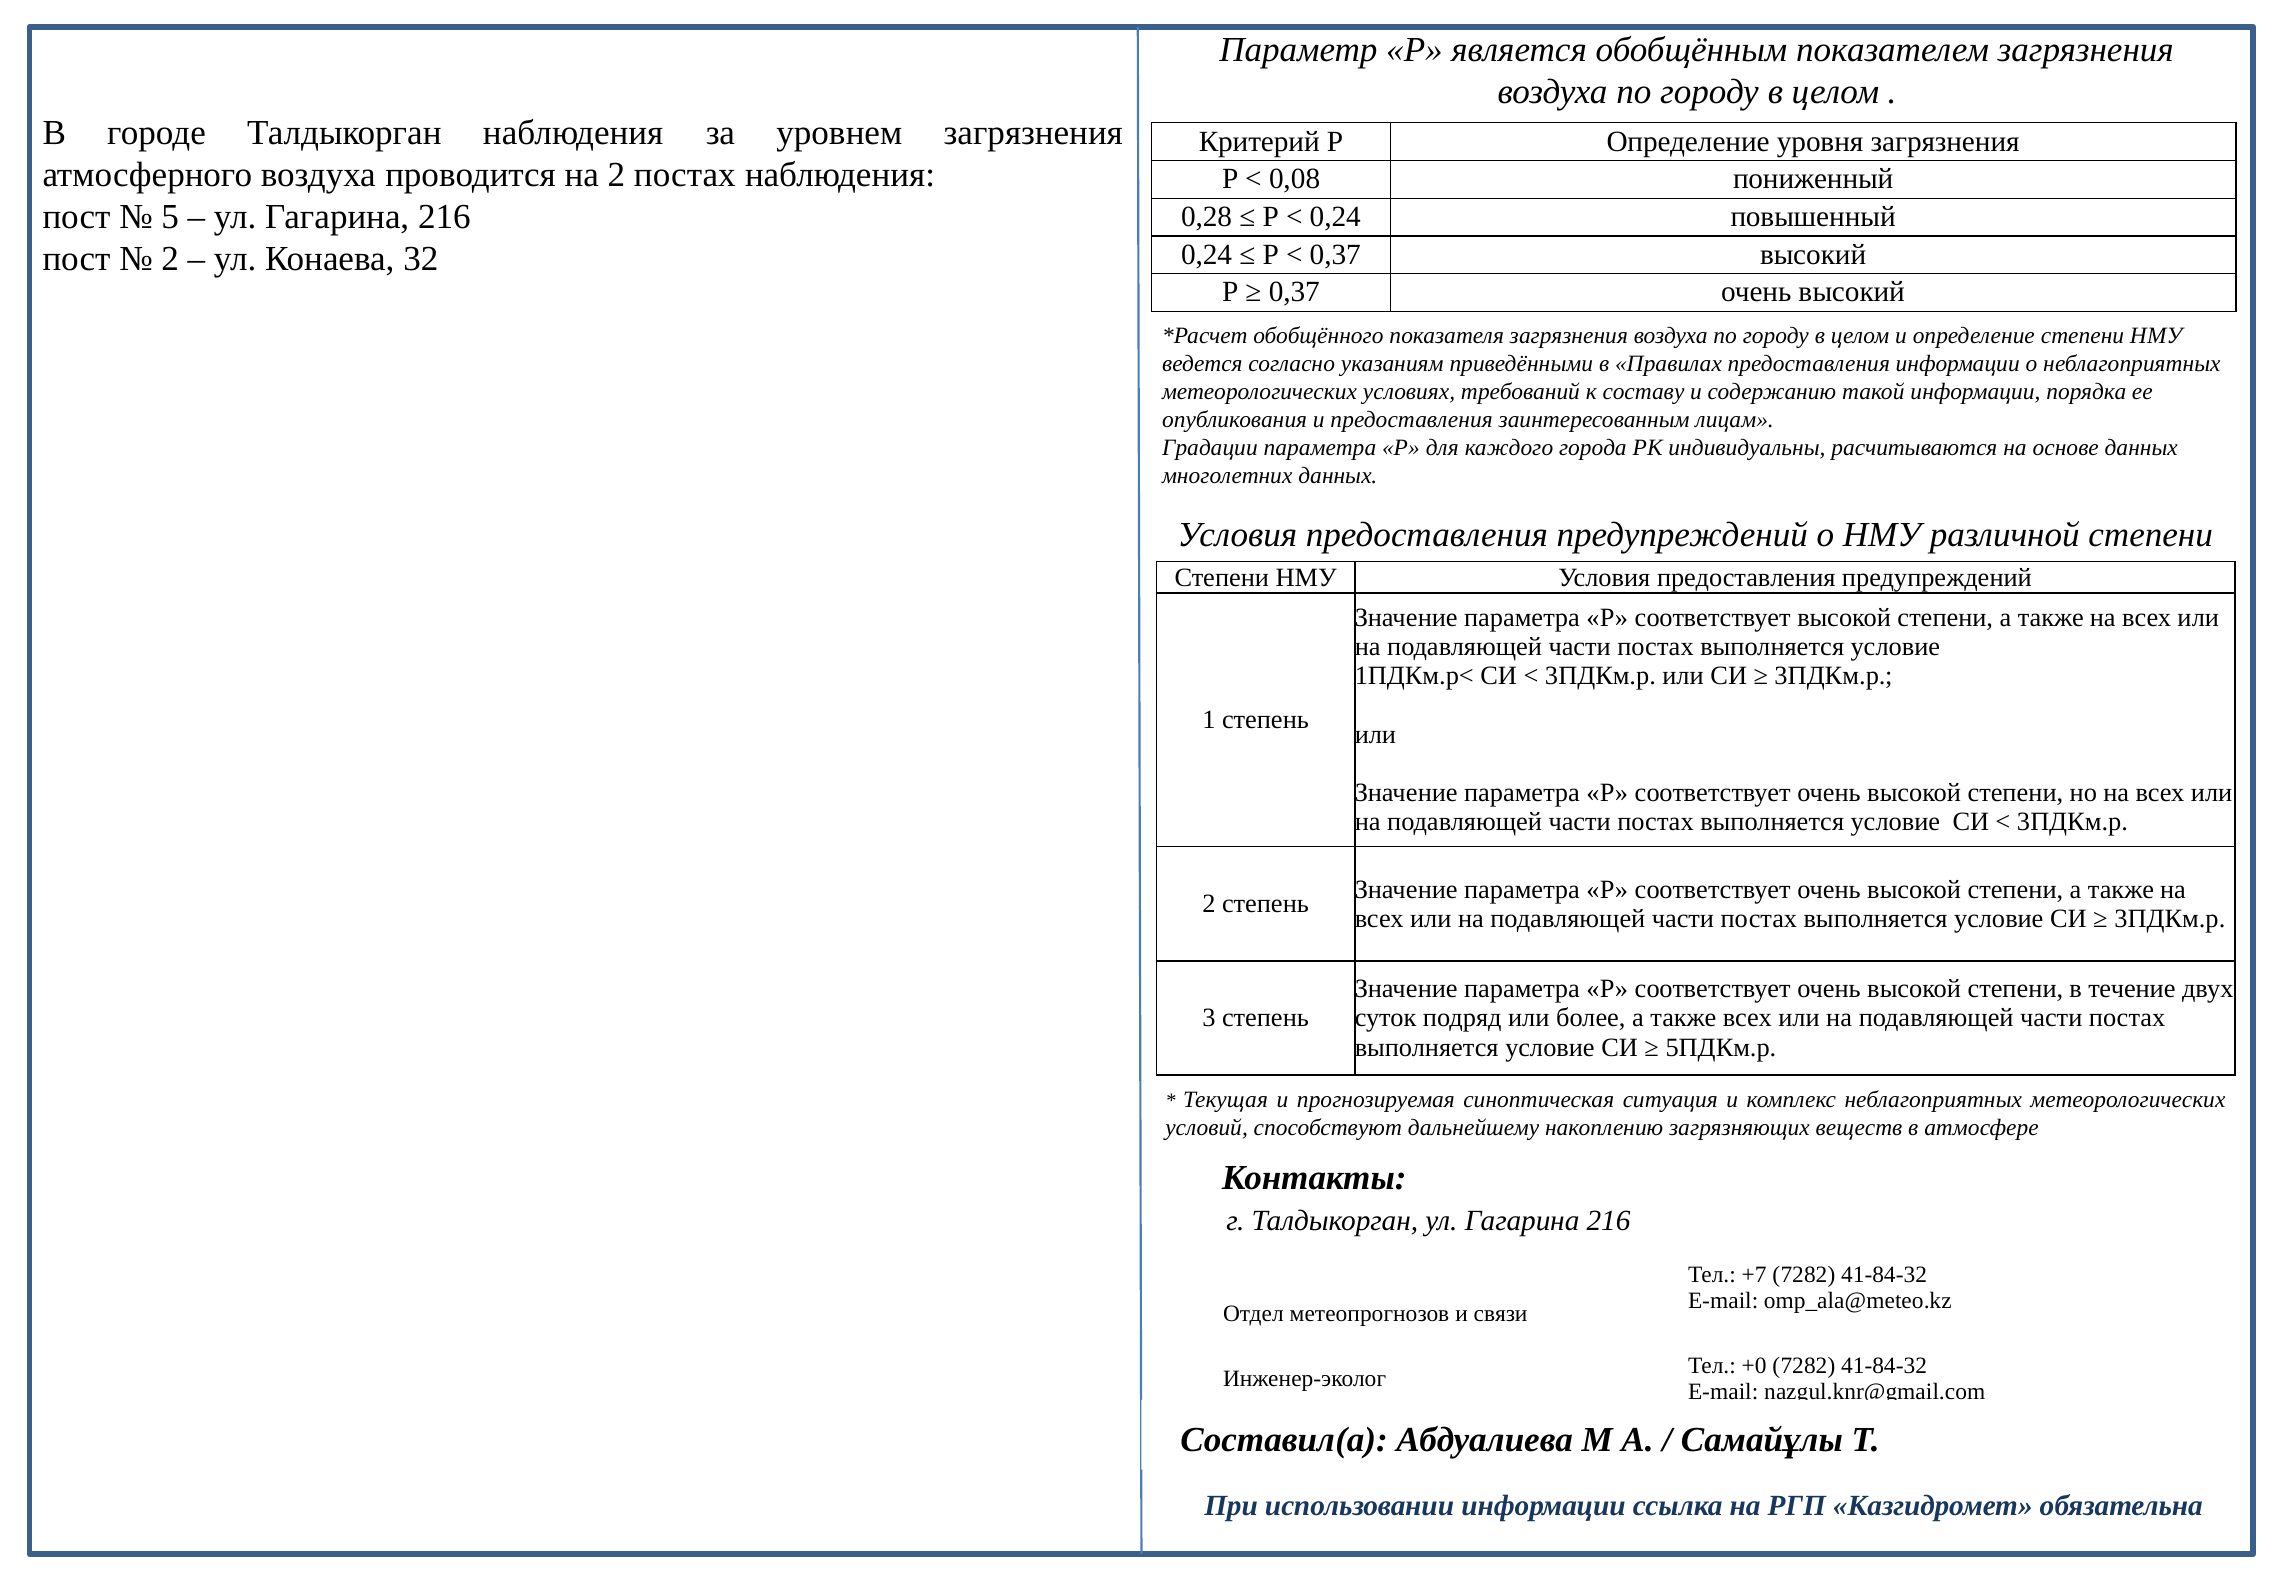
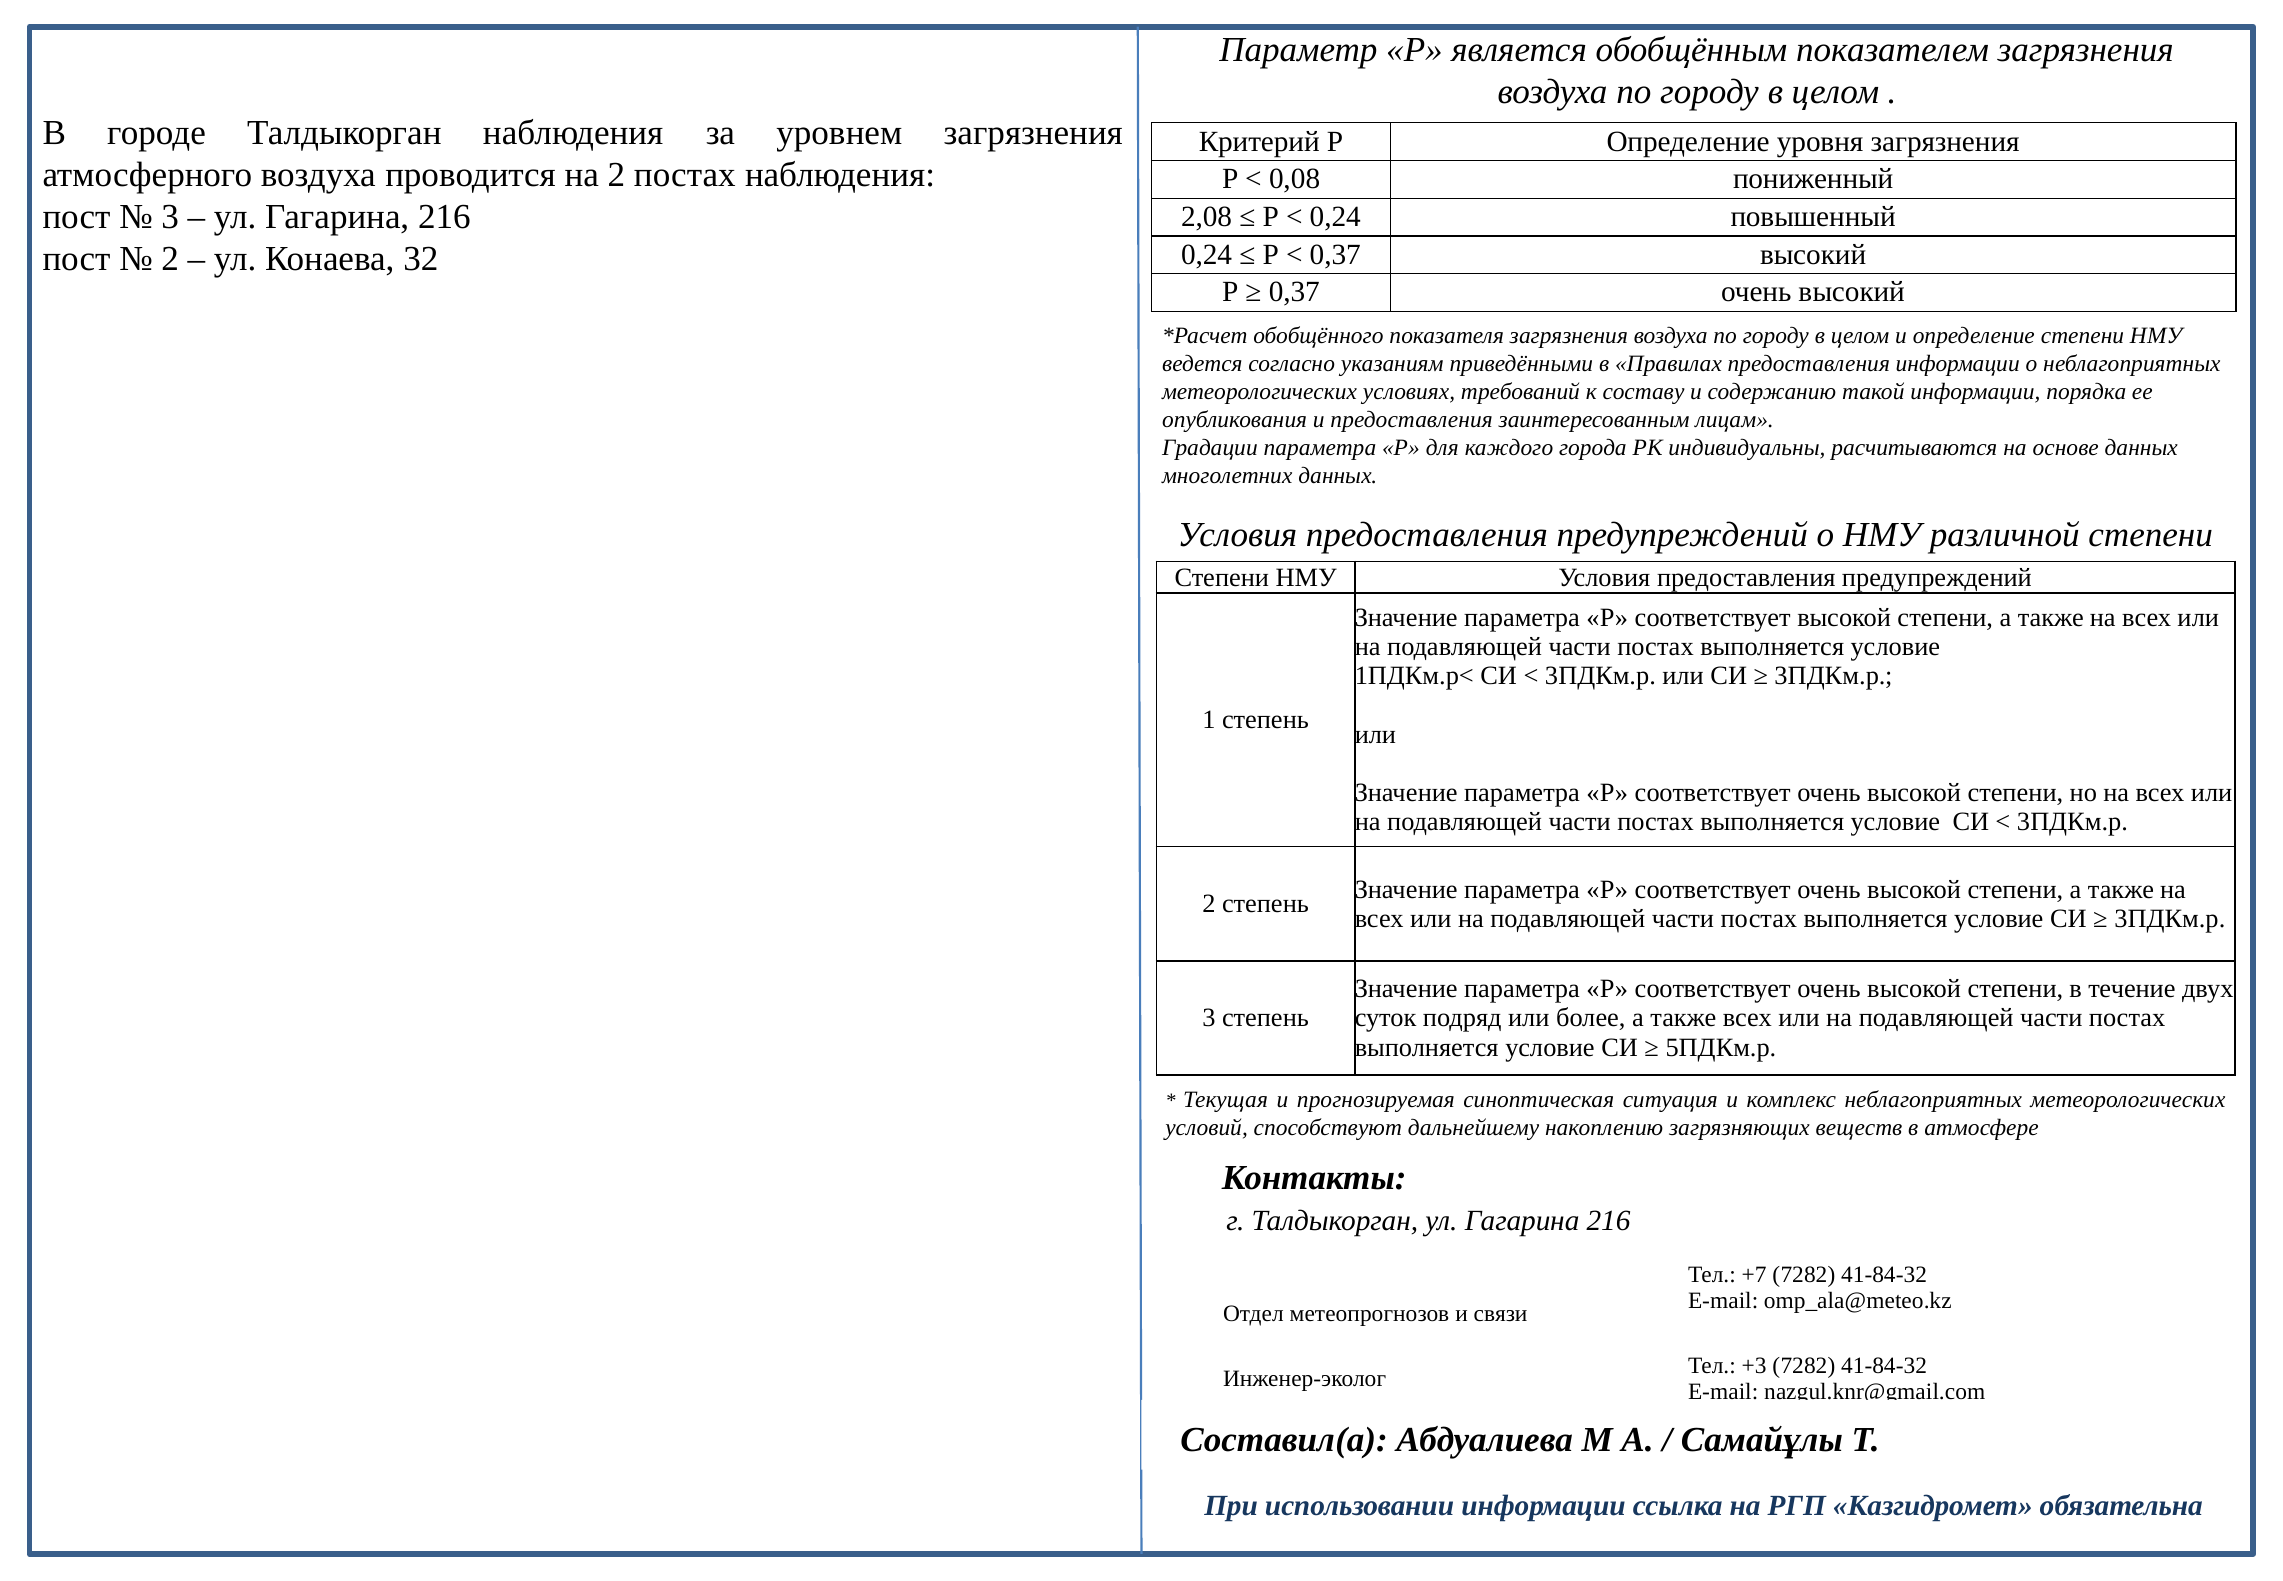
5: 5 -> 3 (170, 217)
0,28: 0,28 -> 2,08 (1207, 217)
+0: +0 -> +3 (1754, 1365)
